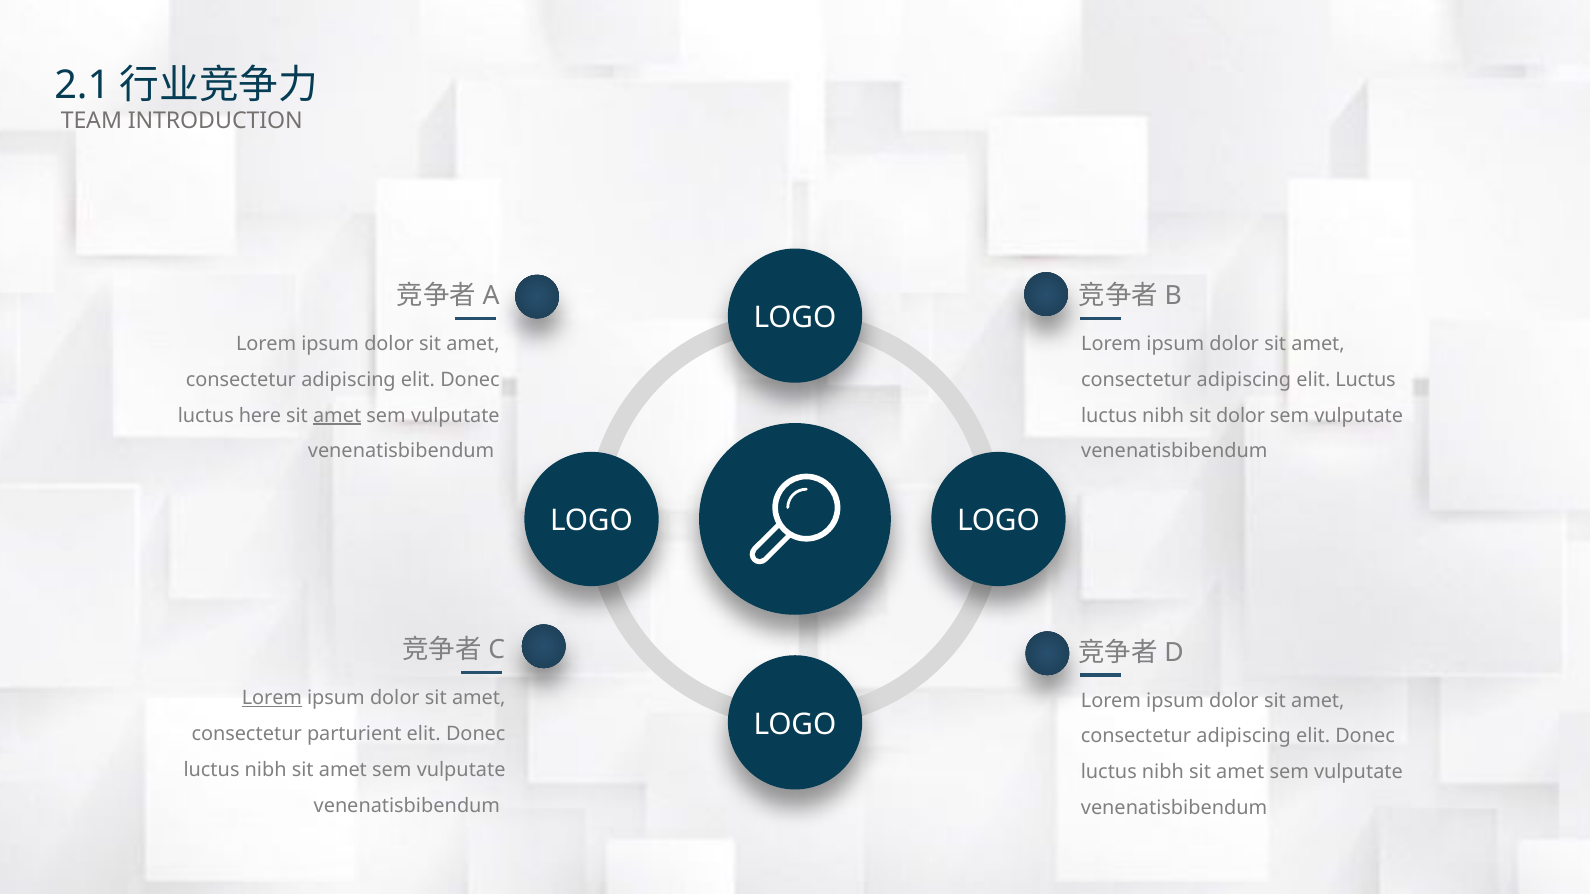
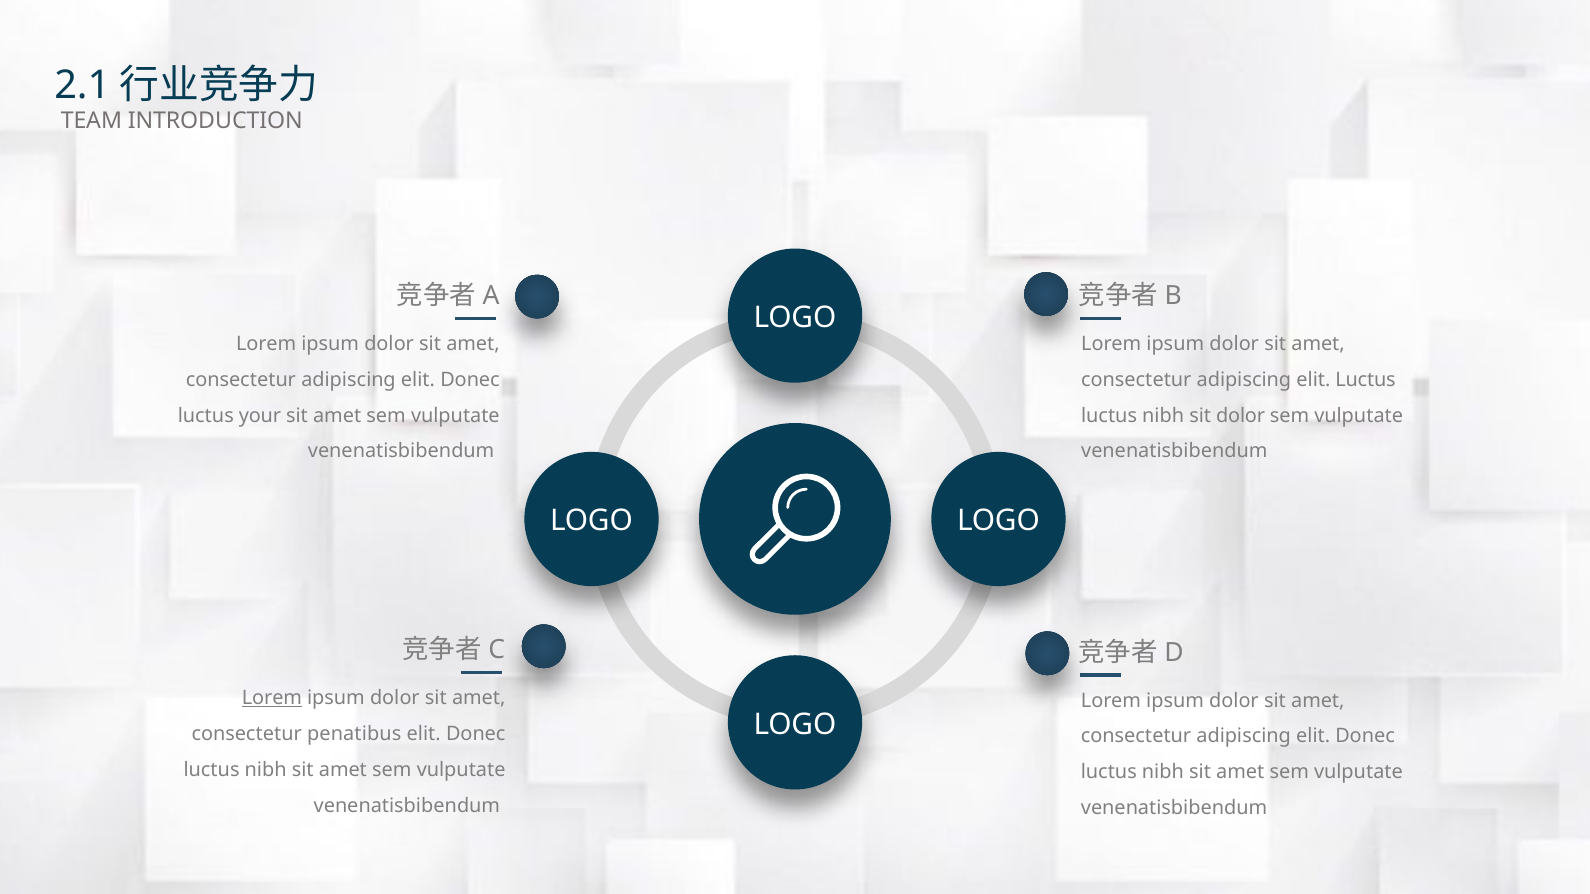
here: here -> your (260, 416)
amet underline: present -> none (337, 416)
parturient: parturient -> penatibus (354, 734)
